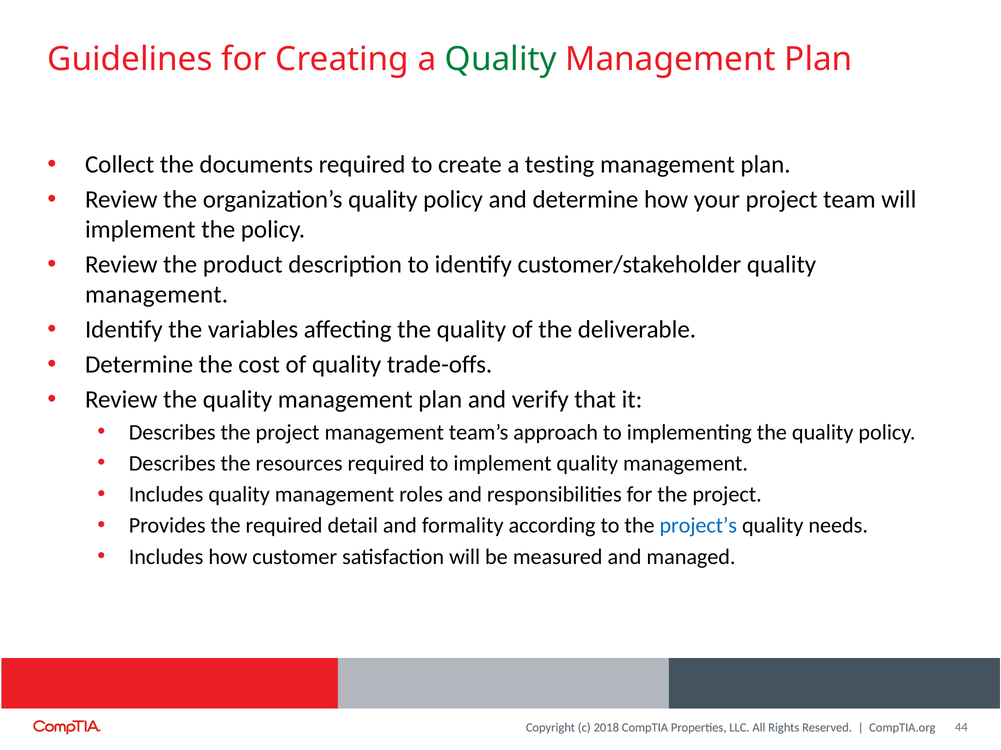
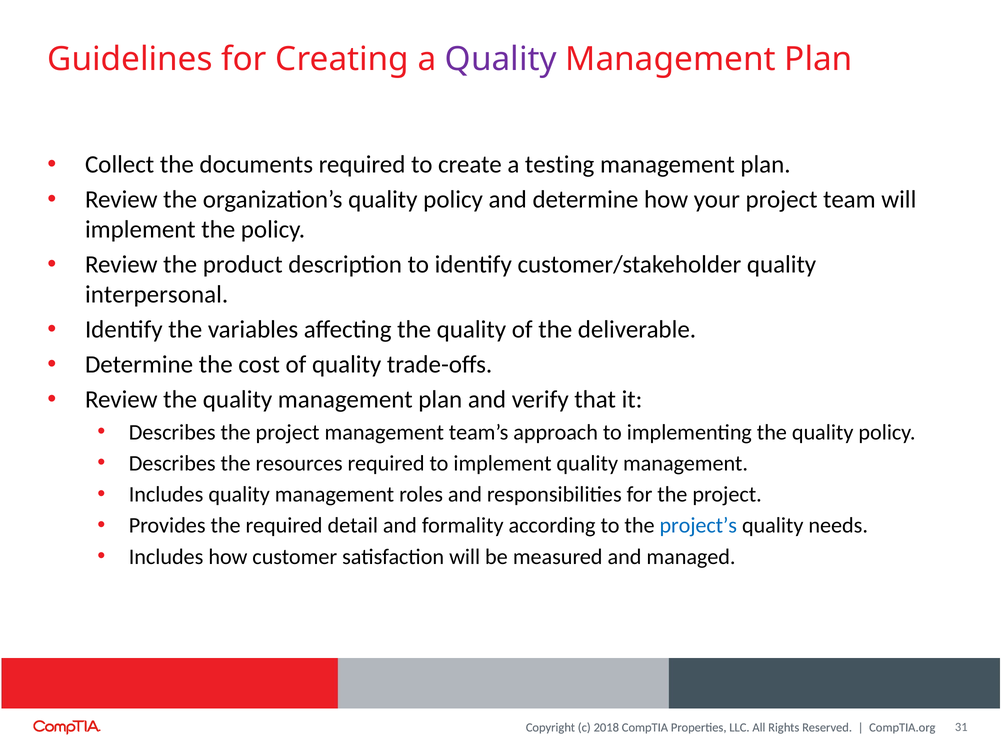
Quality colour: green -> purple (501, 60)
management: management -> interpersonal (157, 295)
44: 44 -> 31 (961, 728)
